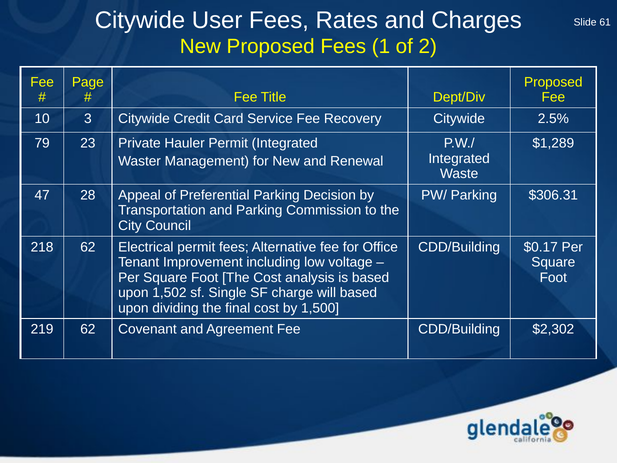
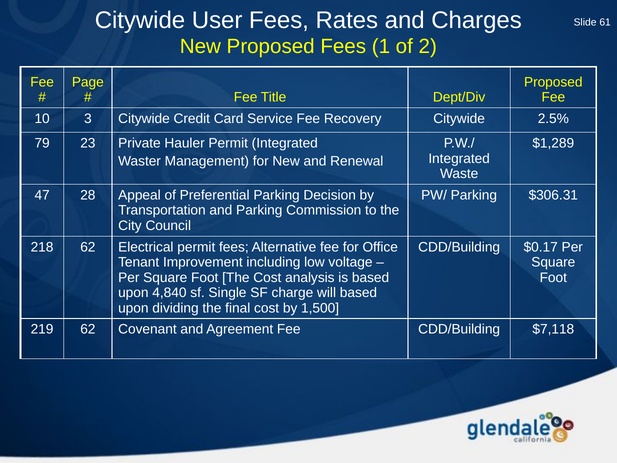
1,502: 1,502 -> 4,840 (169, 293)
$2,302: $2,302 -> $7,118 (553, 329)
